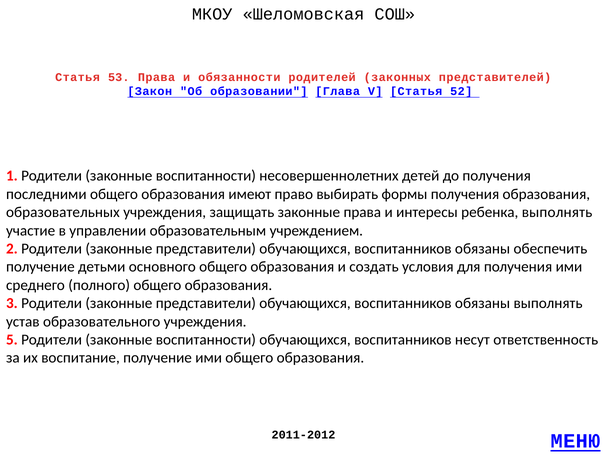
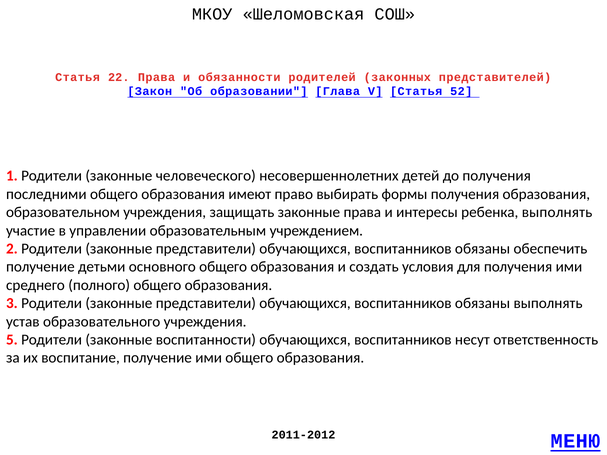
53: 53 -> 22 (119, 77)
1 Родители законные воспитанности: воспитанности -> человеческого (206, 176)
образовательных: образовательных -> образовательном (63, 212)
